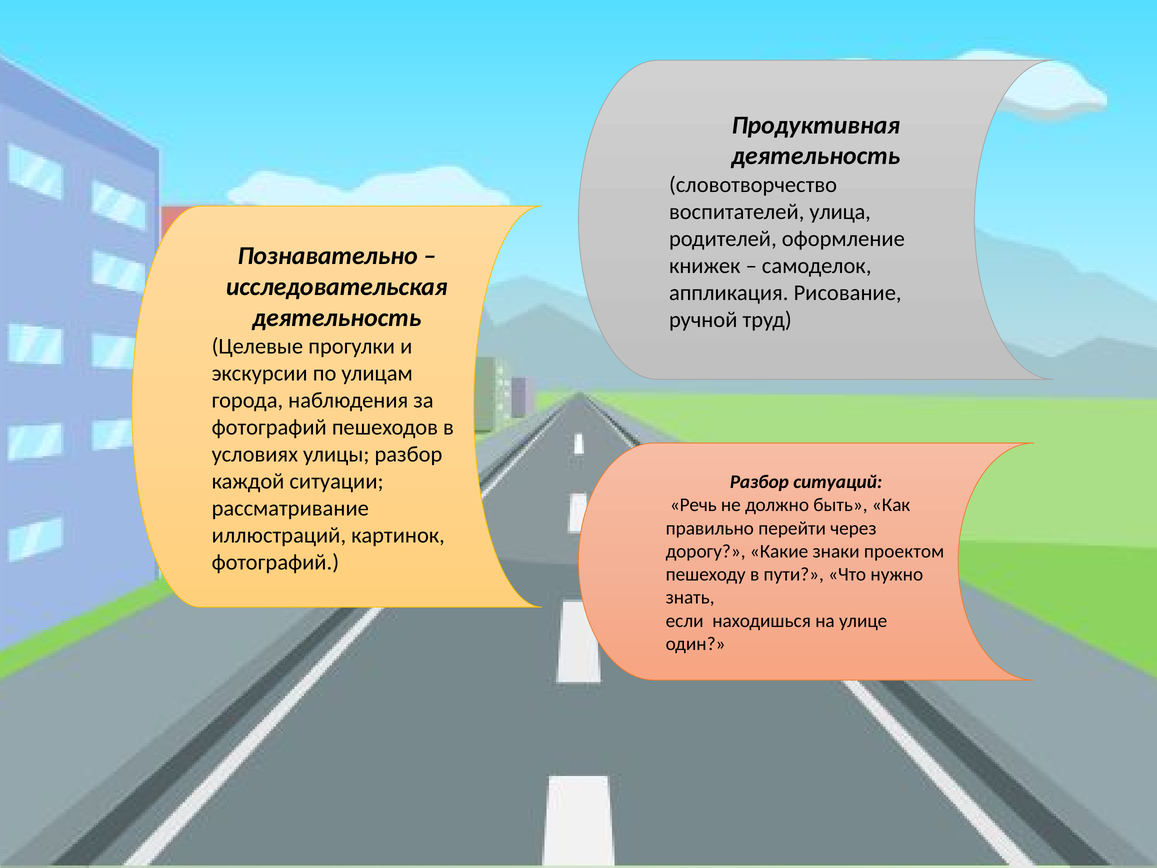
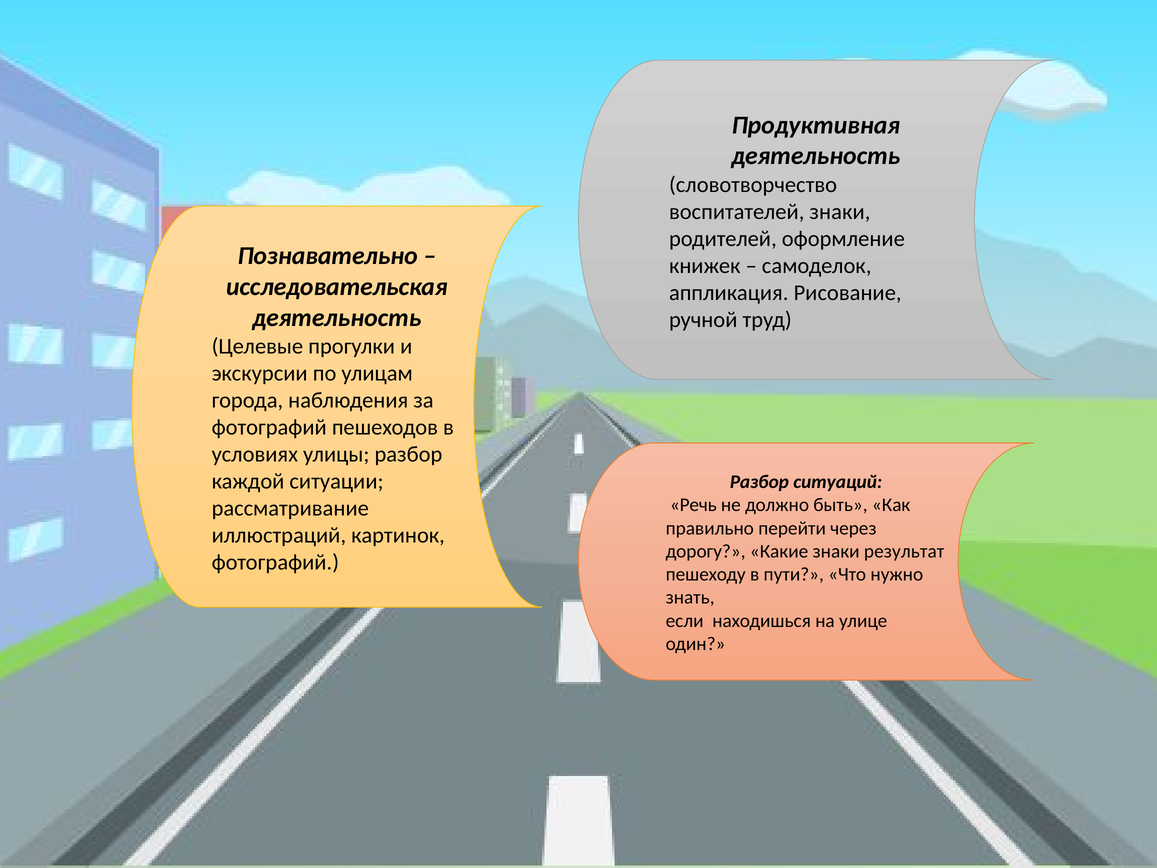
воспитателей улица: улица -> знаки (840, 212)
проектом: проектом -> результат (904, 551)
